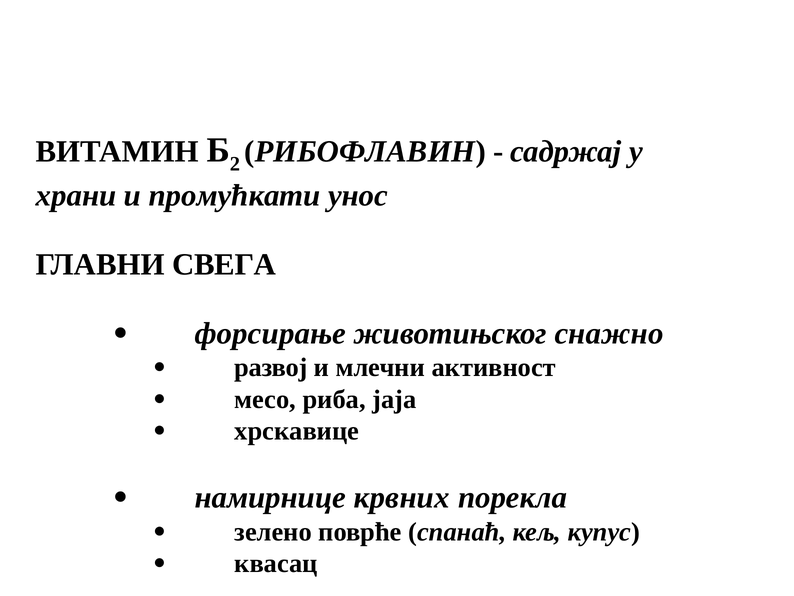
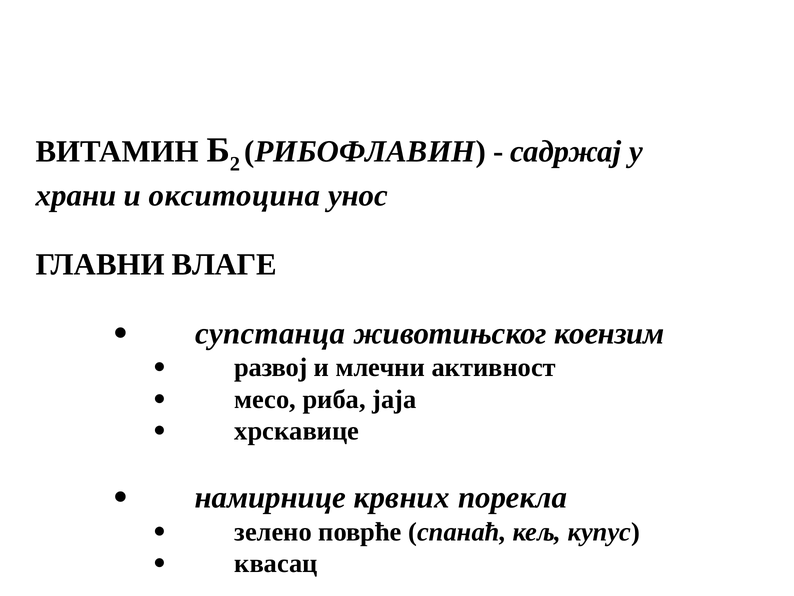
промућкати: промућкати -> окситоцина (235, 195)
СВЕГА: СВЕГА -> ВЛАГЕ (224, 264)
форсирање: форсирање -> супстанца (270, 333)
снажно: снажно -> коензим (609, 333)
